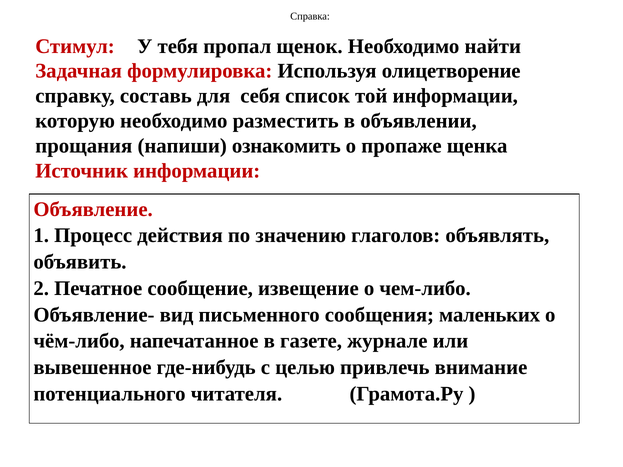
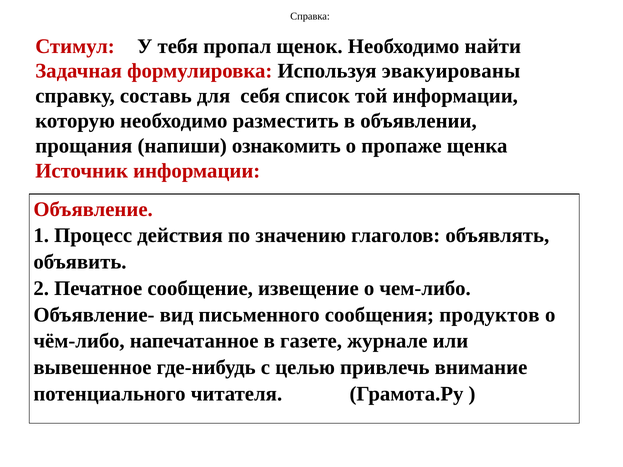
олицетворение: олицетворение -> эвакуированы (451, 71)
маленьких: маленьких -> продуктов (489, 315)
